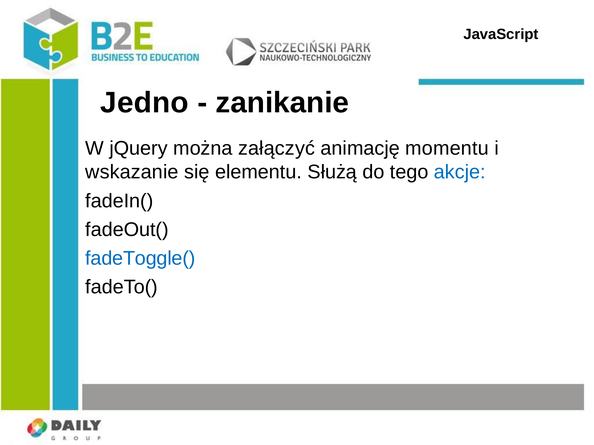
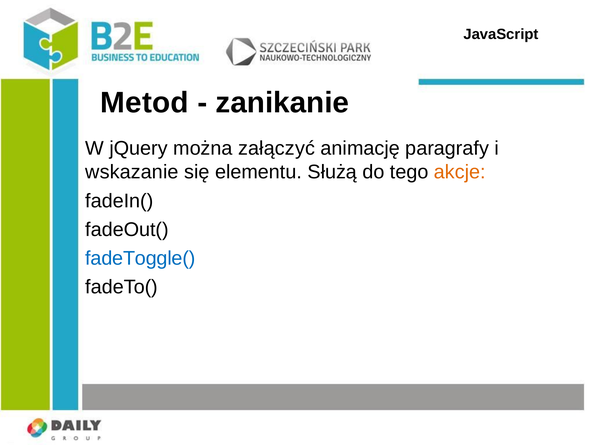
Jedno: Jedno -> Metod (144, 103)
momentu: momentu -> paragrafy (447, 149)
akcje colour: blue -> orange (460, 172)
